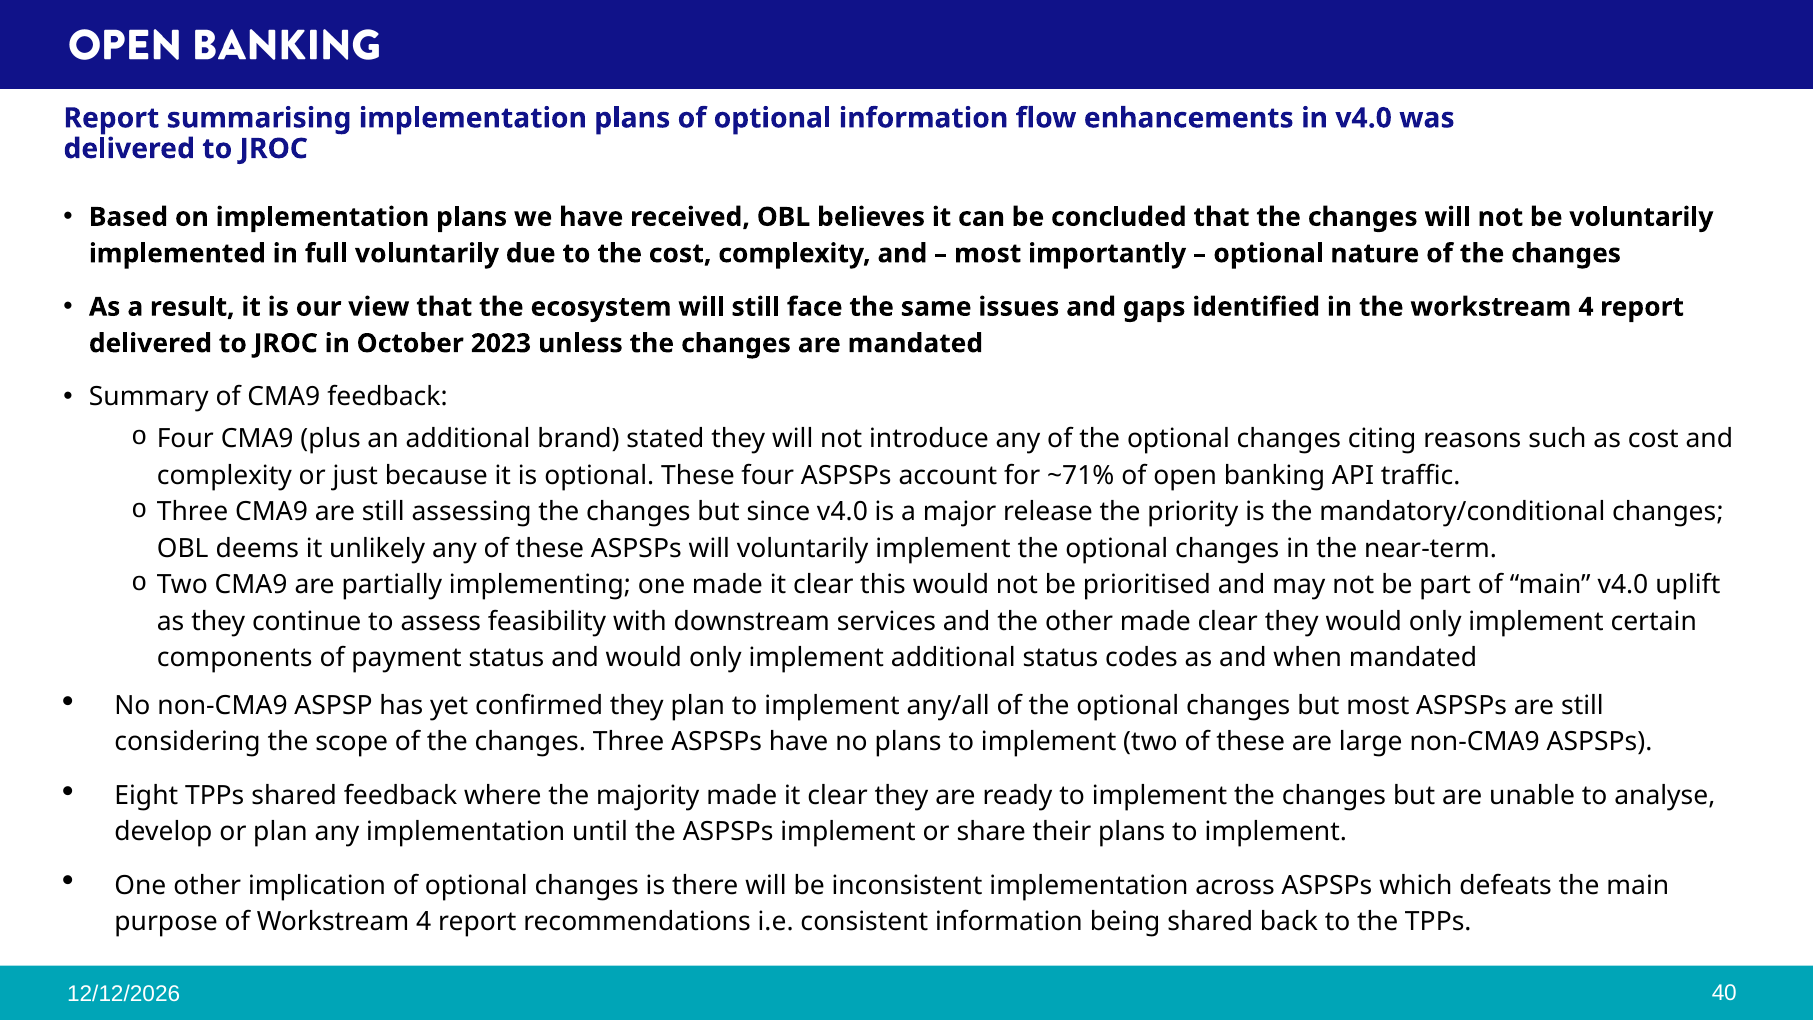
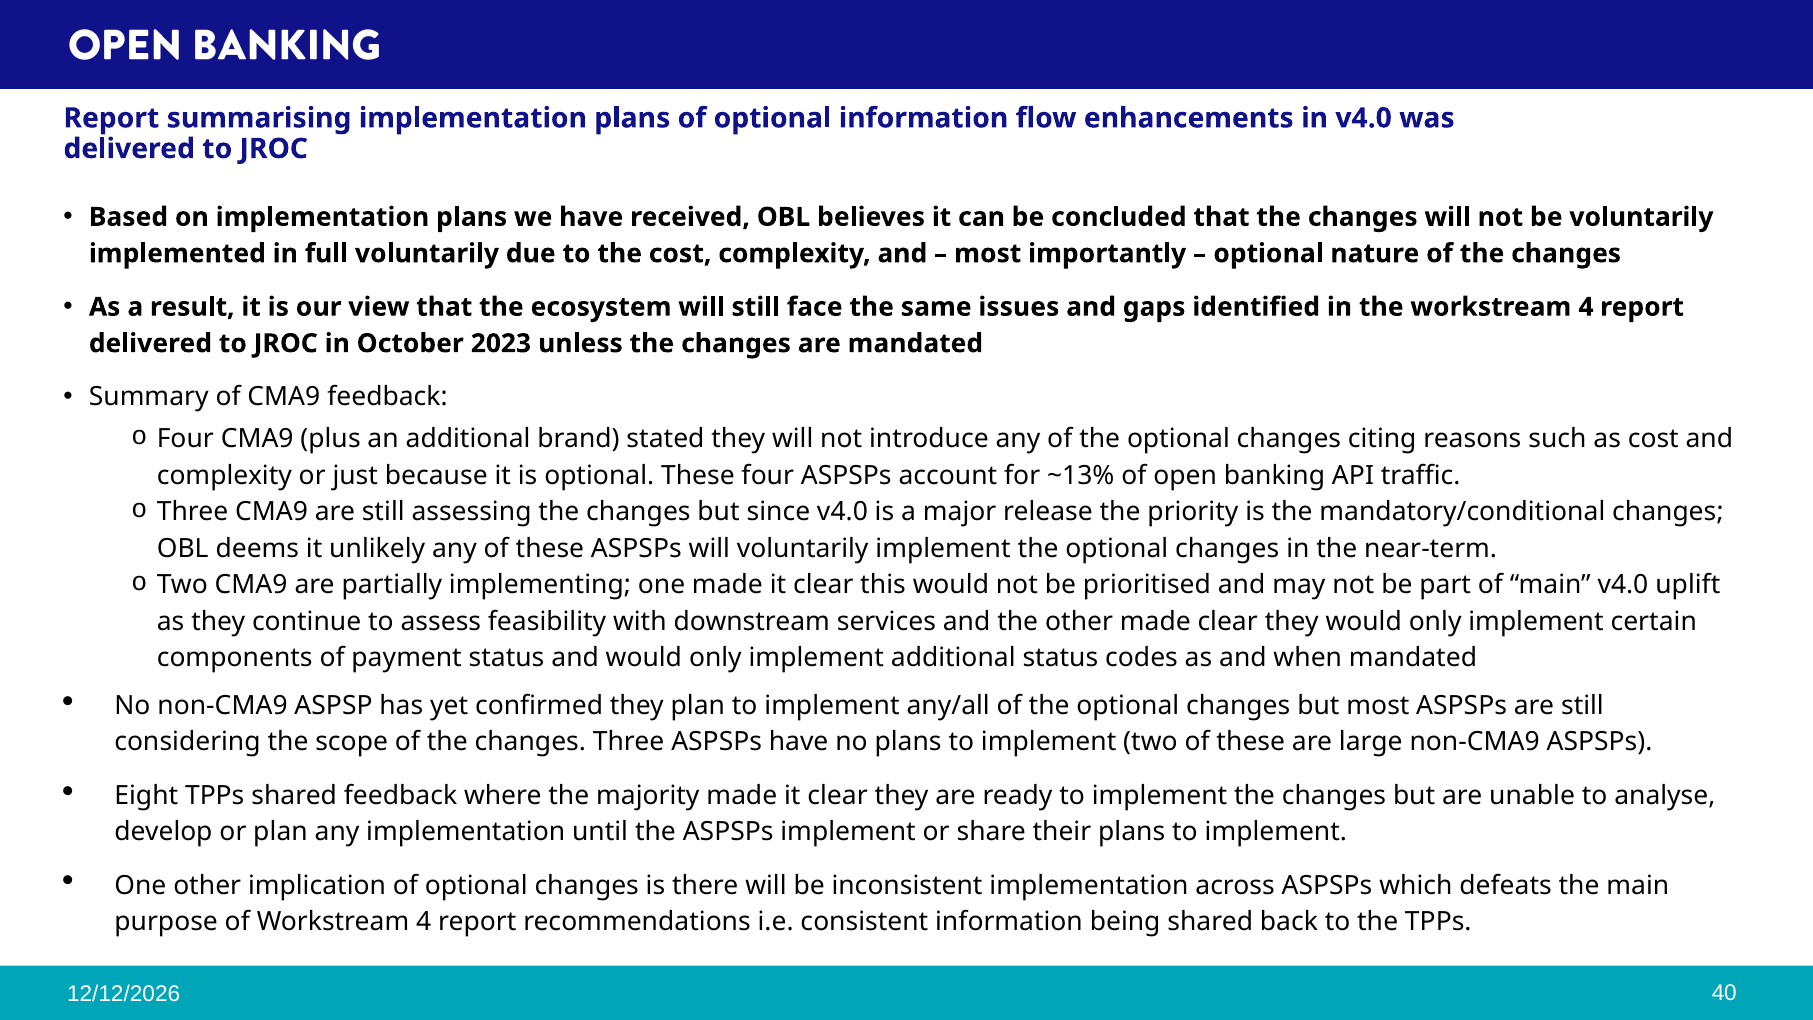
~71%: ~71% -> ~13% (1081, 475)
